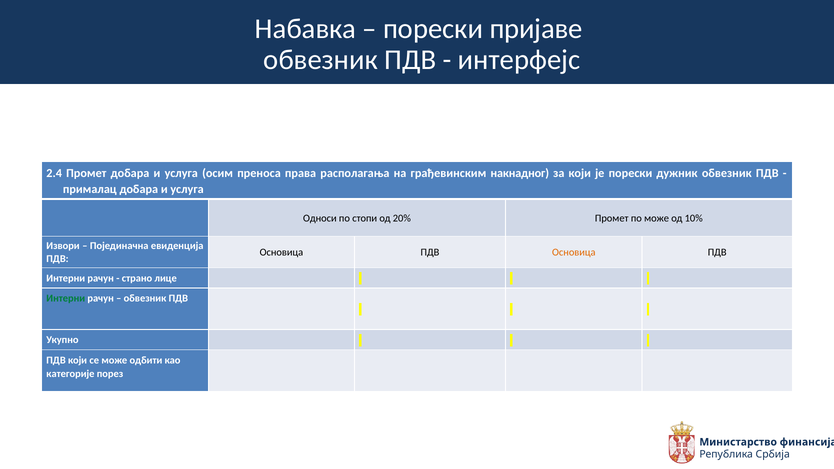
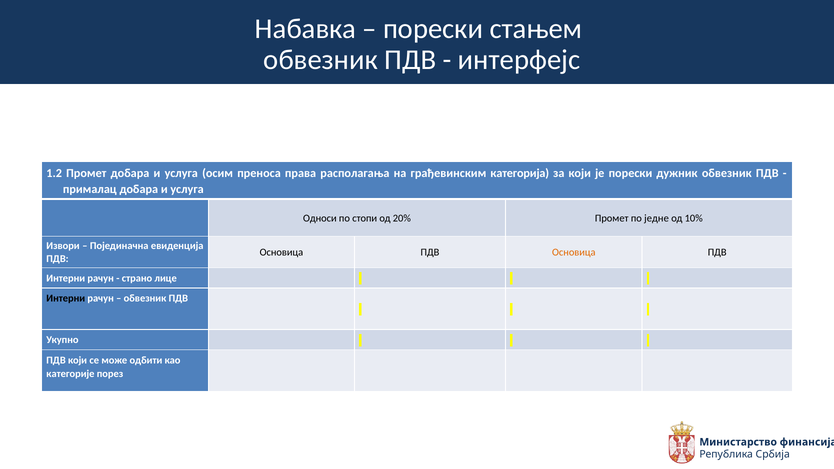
пријаве: пријаве -> стањем (536, 29)
2.4: 2.4 -> 1.2 (54, 173)
накнадног: накнадног -> категорија (520, 173)
по може: може -> једне (657, 218)
Интерни colour: green -> black (66, 299)
